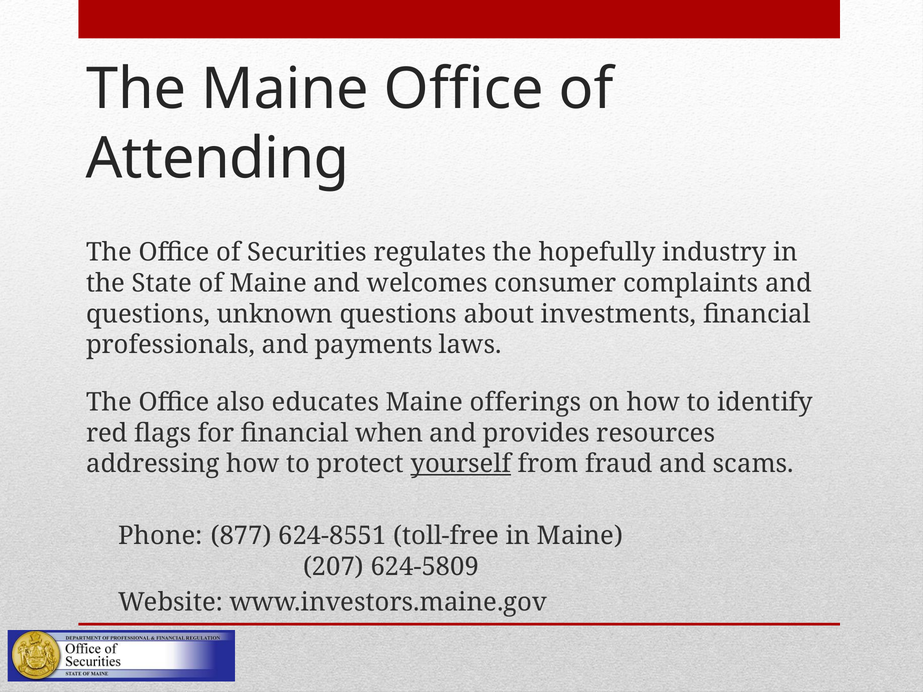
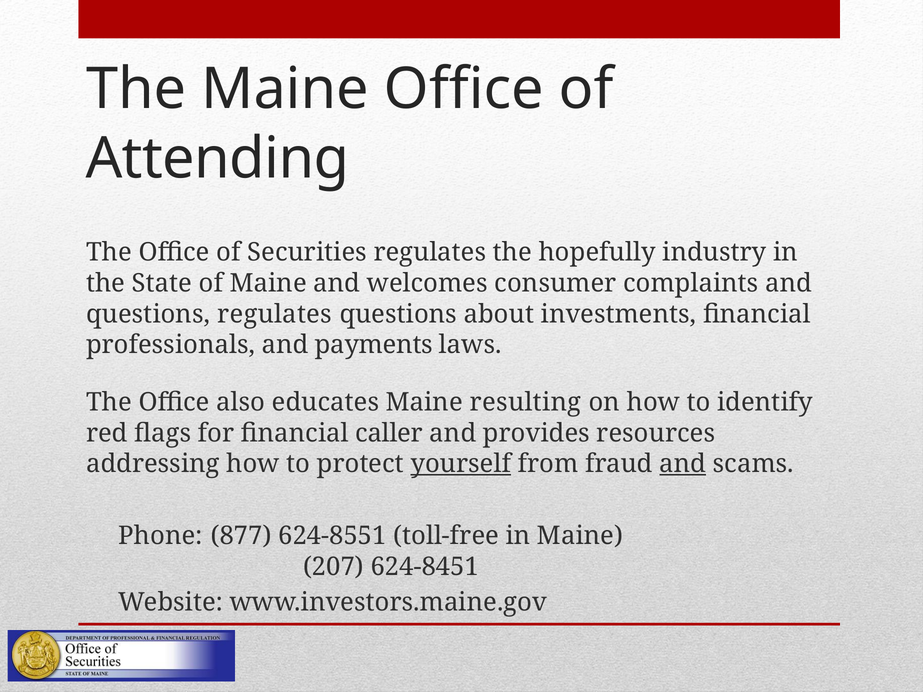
questions unknown: unknown -> regulates (275, 314)
offerings: offerings -> resulting (526, 402)
when: when -> caller (389, 433)
and underline: none -> present (683, 464)
624-5809: 624-5809 -> 624-8451 (425, 567)
